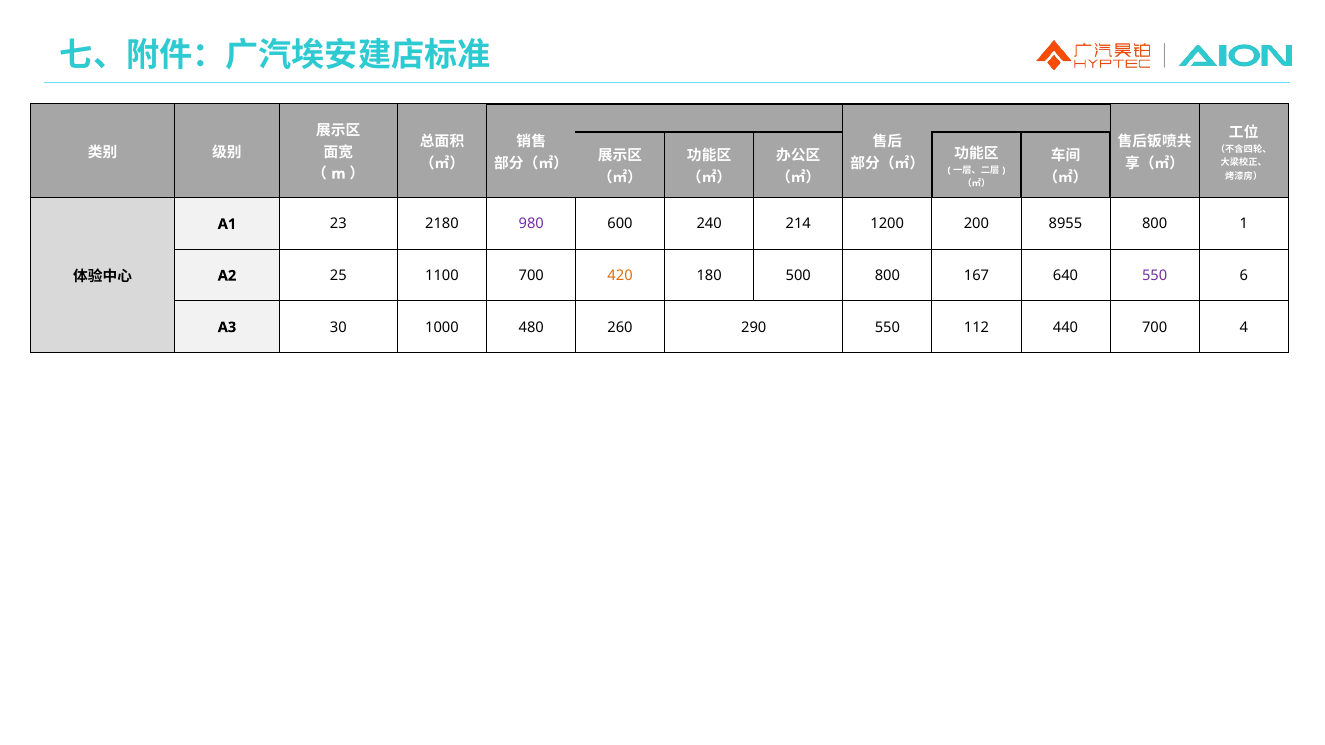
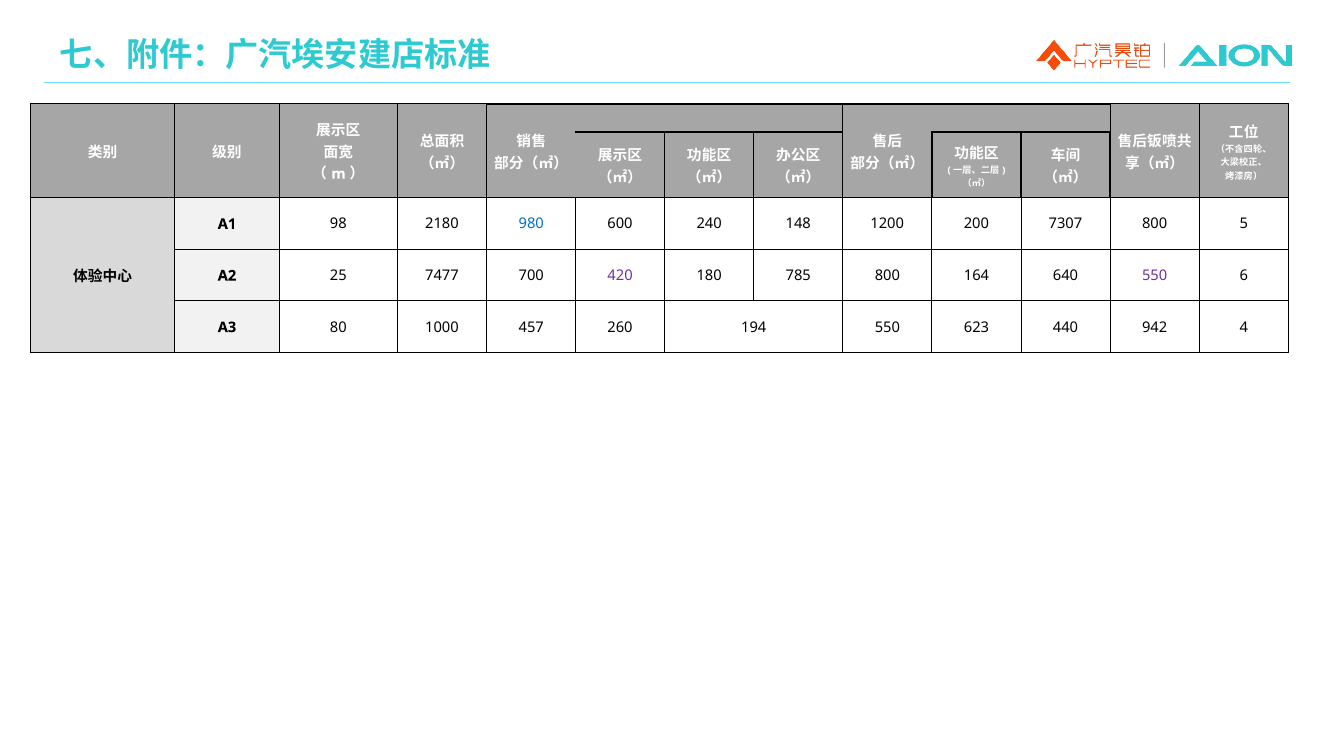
23: 23 -> 98 (338, 224)
980 colour: purple -> blue (531, 224)
214: 214 -> 148 (798, 224)
8955: 8955 -> 7307 (1065, 224)
1: 1 -> 5 (1244, 224)
1100: 1100 -> 7477 (442, 276)
420 colour: orange -> purple (620, 276)
500: 500 -> 785 (798, 276)
167: 167 -> 164 (976, 276)
30: 30 -> 80 (338, 327)
480: 480 -> 457 (531, 327)
290: 290 -> 194 (754, 327)
112: 112 -> 623 (976, 327)
440 700: 700 -> 942 (1155, 327)
